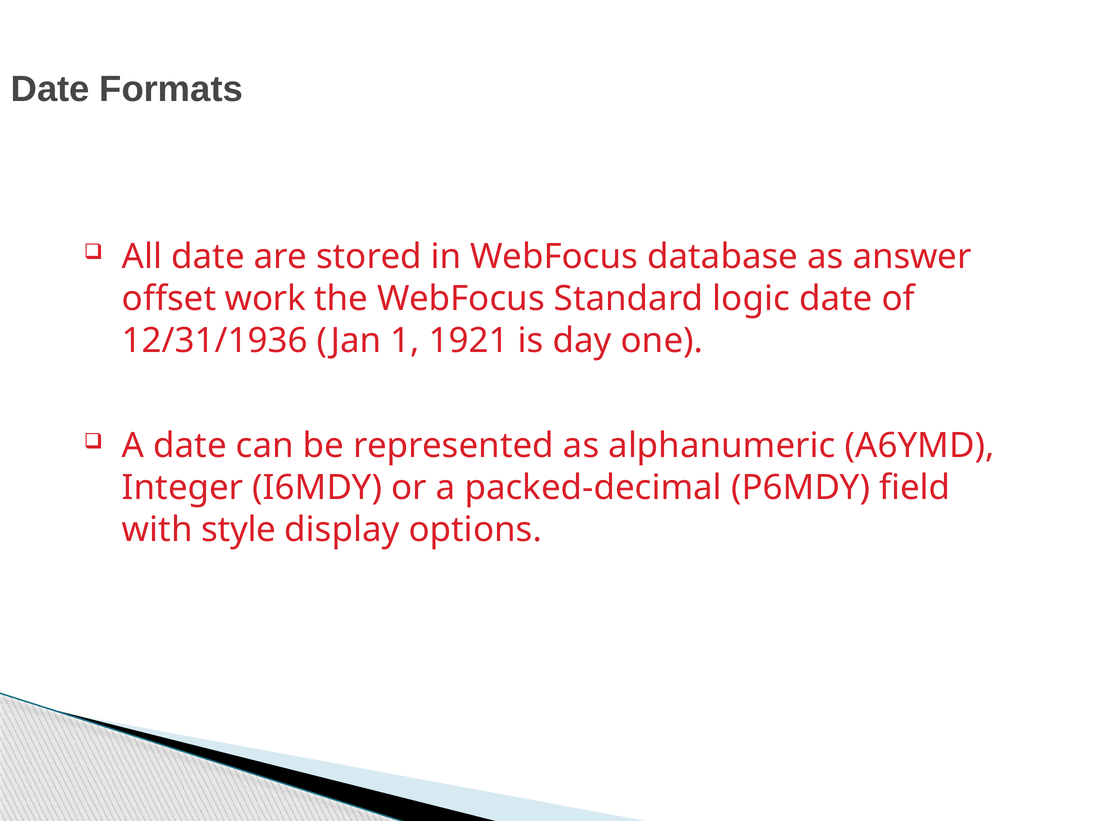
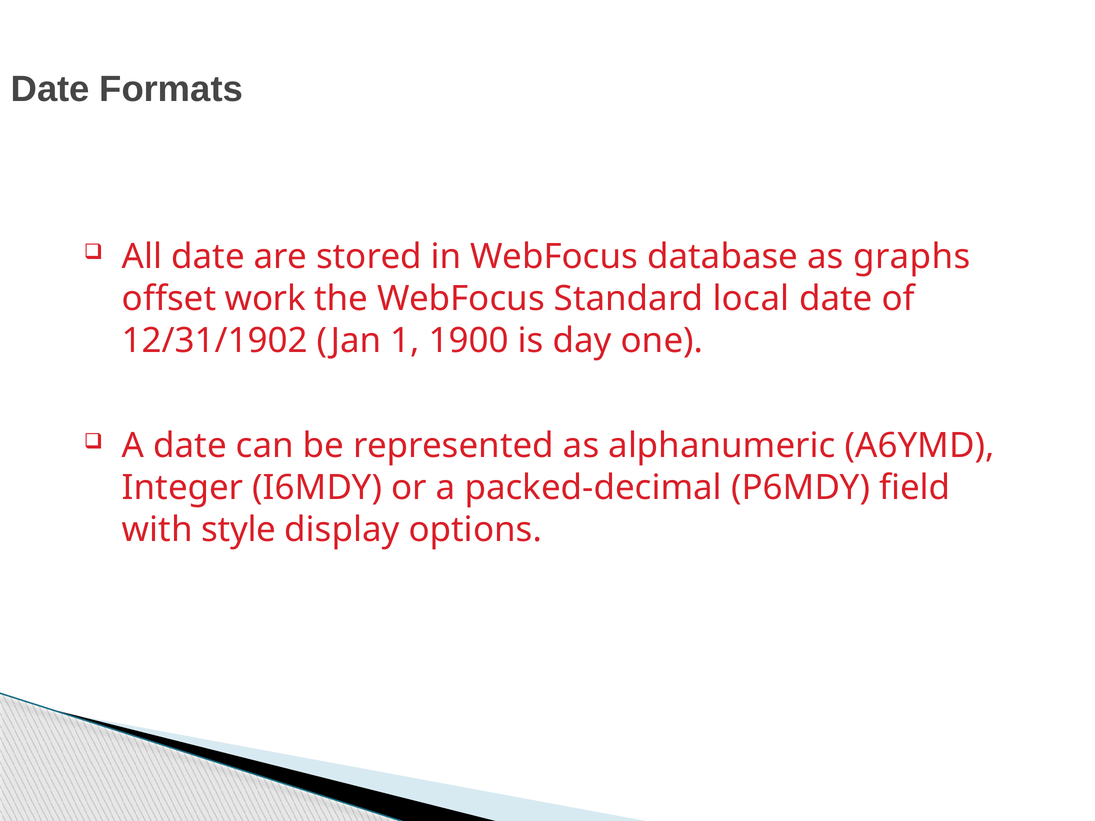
answer: answer -> graphs (912, 257)
logic: logic -> local (751, 299)
12/31/1936: 12/31/1936 -> 12/31/1902 (215, 341)
1921: 1921 -> 1900 (469, 341)
